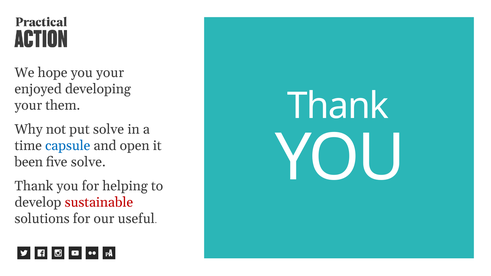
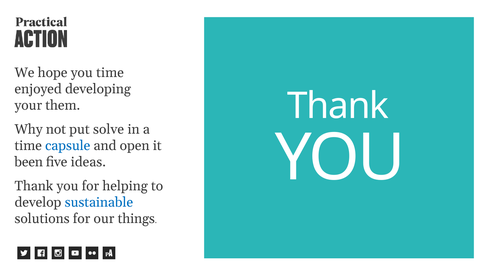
you your: your -> time (110, 73)
five solve: solve -> ideas (88, 162)
sustainable colour: red -> blue (99, 202)
useful: useful -> things (136, 219)
